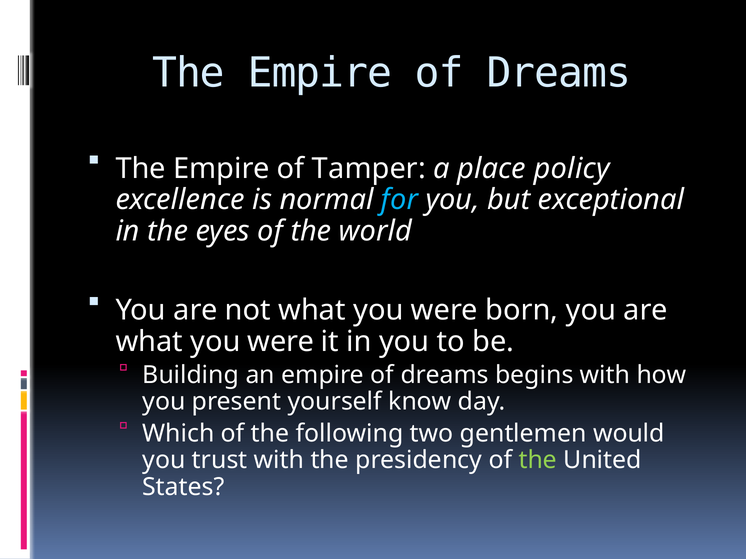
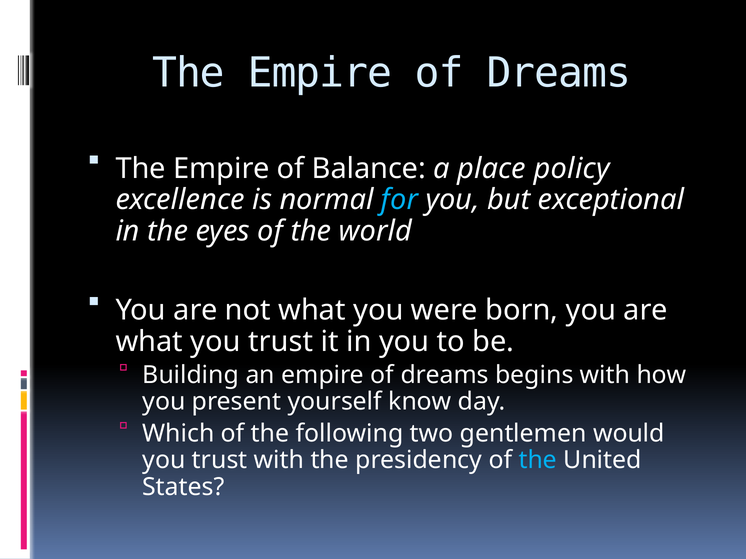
Tamper: Tamper -> Balance (369, 169)
were: were -> trust (281, 342)
the colour: light green -> light blue (538, 461)
